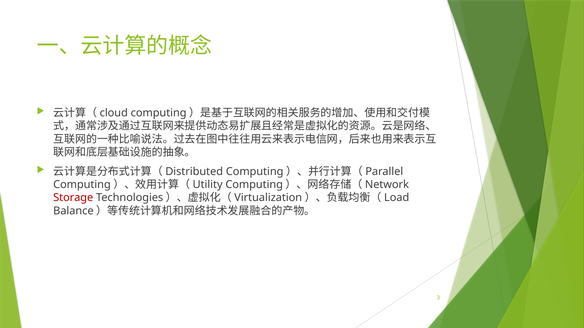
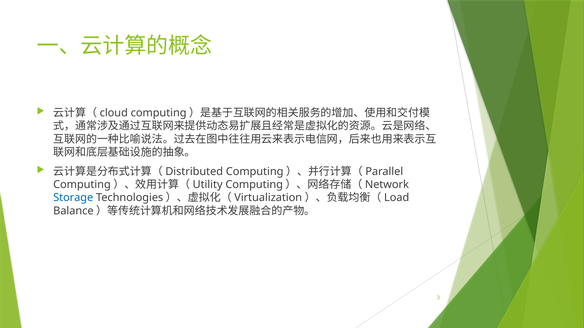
Storage colour: red -> blue (73, 198)
